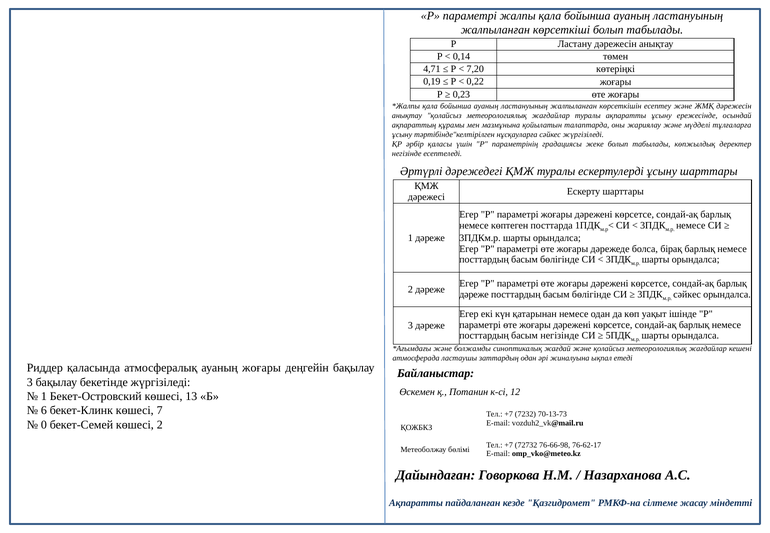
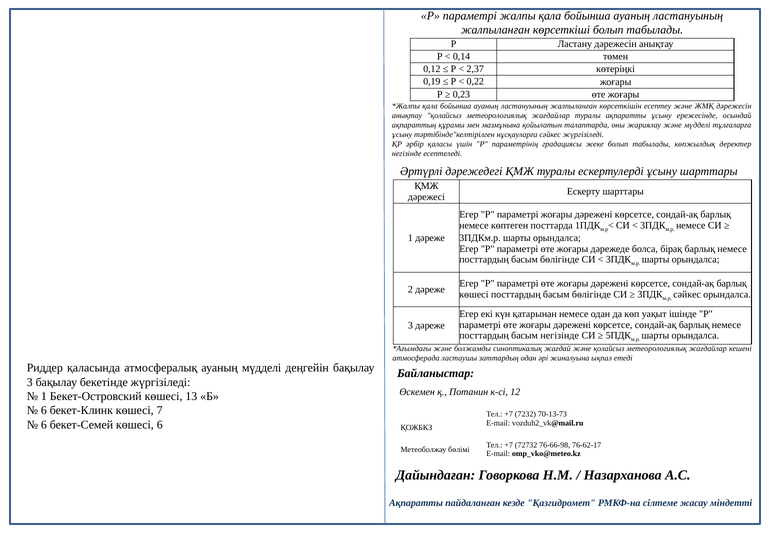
4,71: 4,71 -> 0,12 (432, 69)
7,20: 7,20 -> 2,37 (475, 69)
дәреже: дәреже -> көшесі (474, 294)
ауаның жоғары: жоғары -> мүдделі (262, 368)
0: 0 -> 6 (44, 425)
көшесі 2: 2 -> 6 (160, 425)
